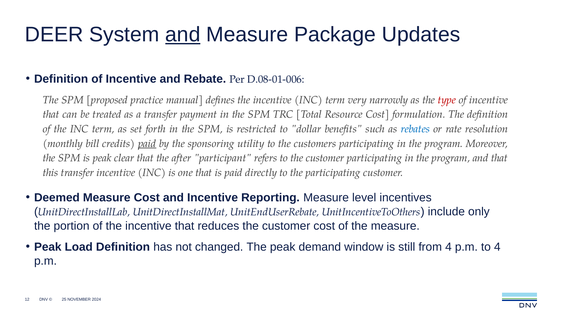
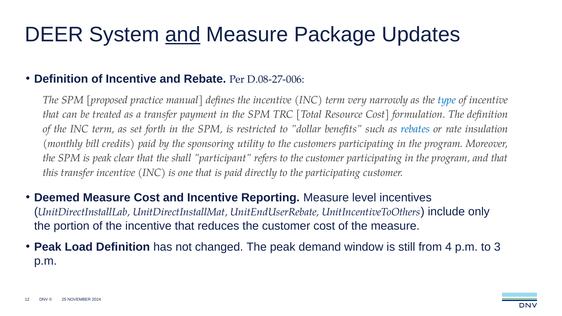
D.08-01-006: D.08-01-006 -> D.08-27-006 (276, 79)
type colour: red -> blue (447, 100)
resolution: resolution -> insulation (487, 129)
paid underline: present -> none (147, 144)
after: after -> shall (182, 158)
to 4: 4 -> 3 (497, 247)
